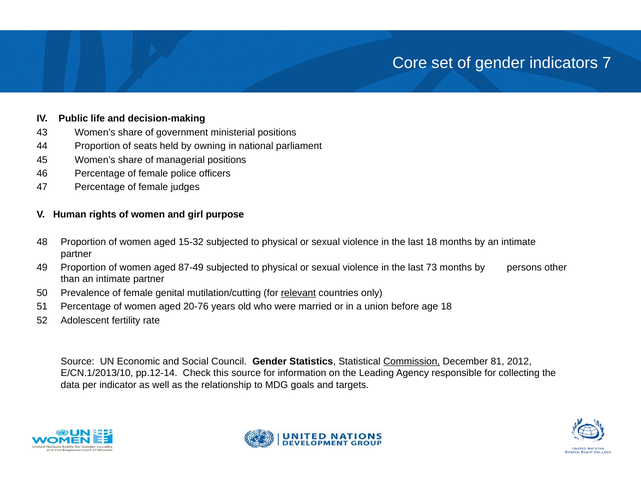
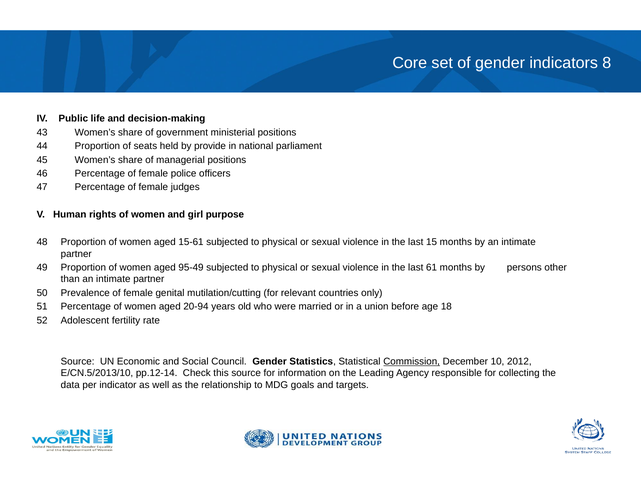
7: 7 -> 8 (607, 63)
owning: owning -> provide (210, 146)
15-32: 15-32 -> 15-61 (191, 242)
last 18: 18 -> 15 (432, 242)
87-49: 87-49 -> 95-49 (191, 268)
73: 73 -> 61 (432, 268)
relevant underline: present -> none (298, 293)
20-76: 20-76 -> 20-94 (196, 307)
81: 81 -> 10 (497, 362)
E/CN.1/2013/10: E/CN.1/2013/10 -> E/CN.5/2013/10 (97, 374)
